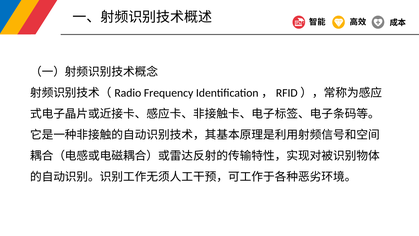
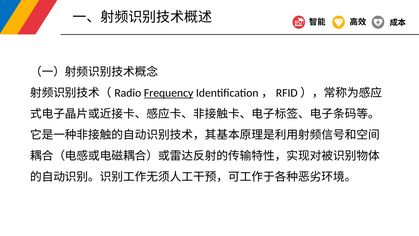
Frequency underline: none -> present (169, 93)
